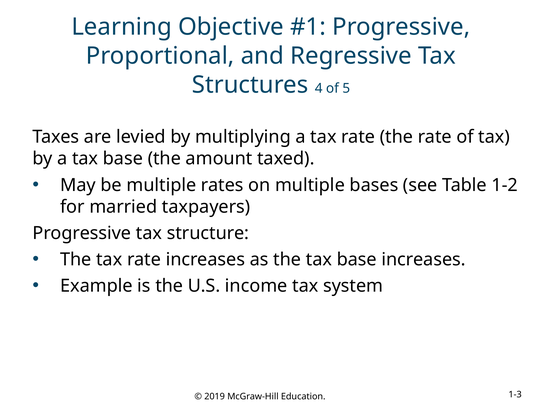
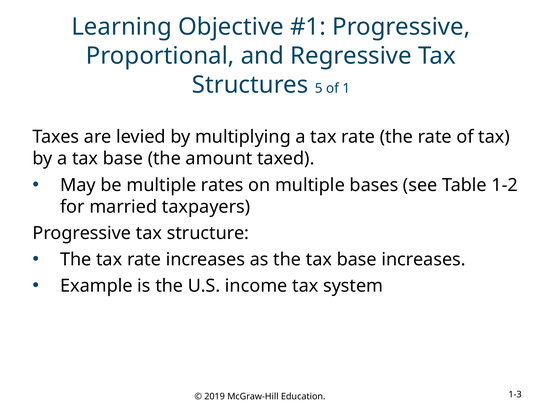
4: 4 -> 5 (319, 88)
5: 5 -> 1 (346, 88)
